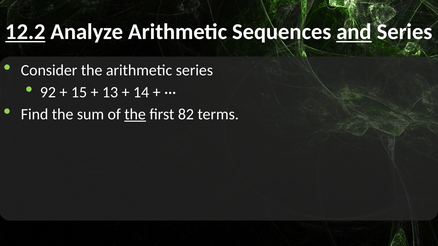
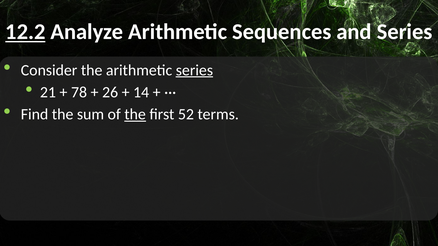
and underline: present -> none (354, 32)
series underline: none -> present (194, 70)
92: 92 -> 21 (48, 92)
15: 15 -> 78 (79, 92)
13: 13 -> 26 (110, 92)
82: 82 -> 52 (186, 115)
